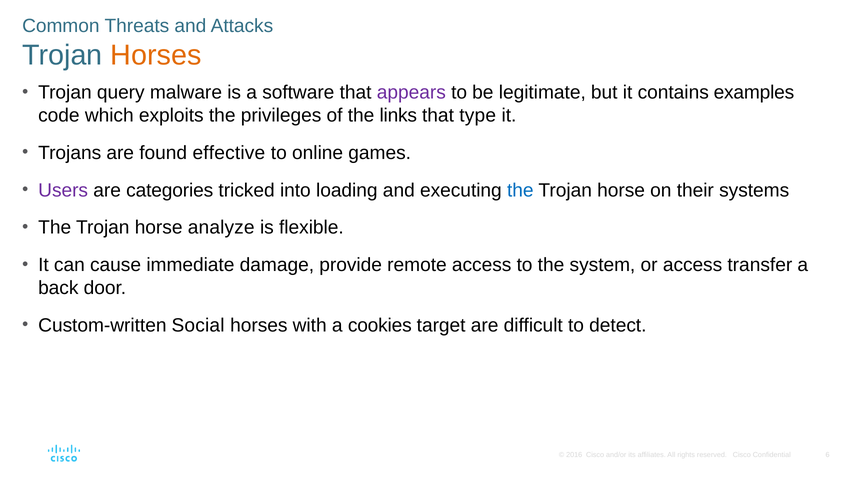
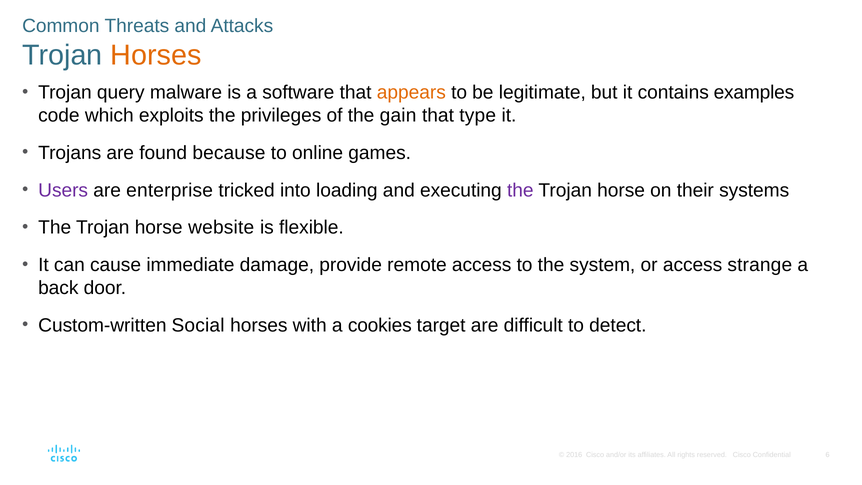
appears colour: purple -> orange (411, 92)
links: links -> gain (398, 115)
effective: effective -> because (229, 153)
categories: categories -> enterprise (170, 190)
the colour: blue -> purple (520, 190)
analyze: analyze -> website (221, 228)
transfer: transfer -> strange (760, 265)
